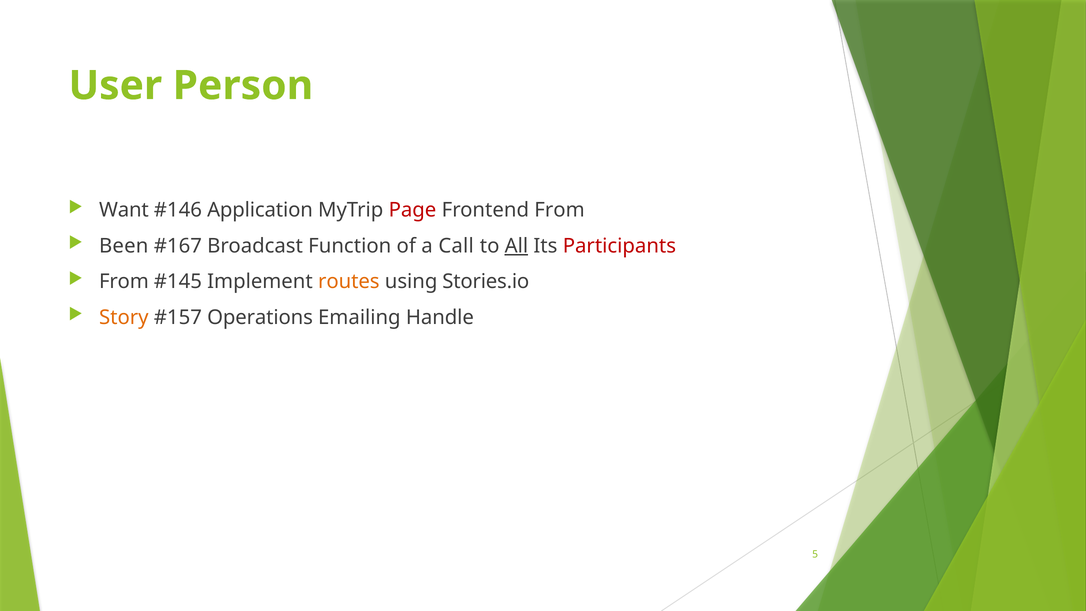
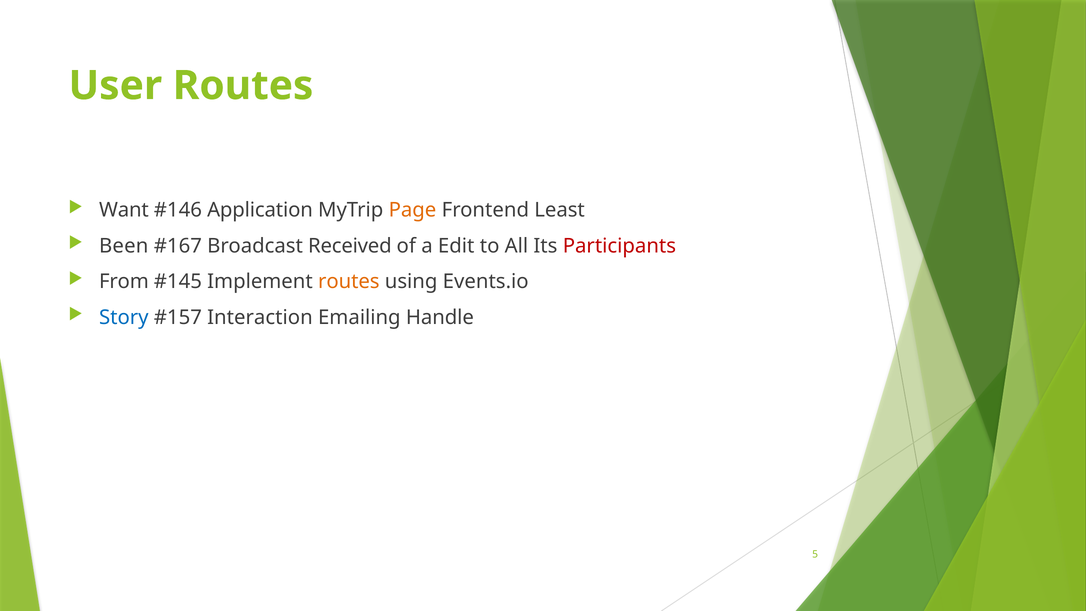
User Person: Person -> Routes (243, 86)
Page colour: red -> orange (412, 210)
Frontend From: From -> Least (560, 210)
Function: Function -> Received (350, 246)
Call: Call -> Edit (456, 246)
All underline: present -> none (516, 246)
Stories.io: Stories.io -> Events.io (486, 282)
Story colour: orange -> blue (124, 317)
Operations: Operations -> Interaction (260, 317)
